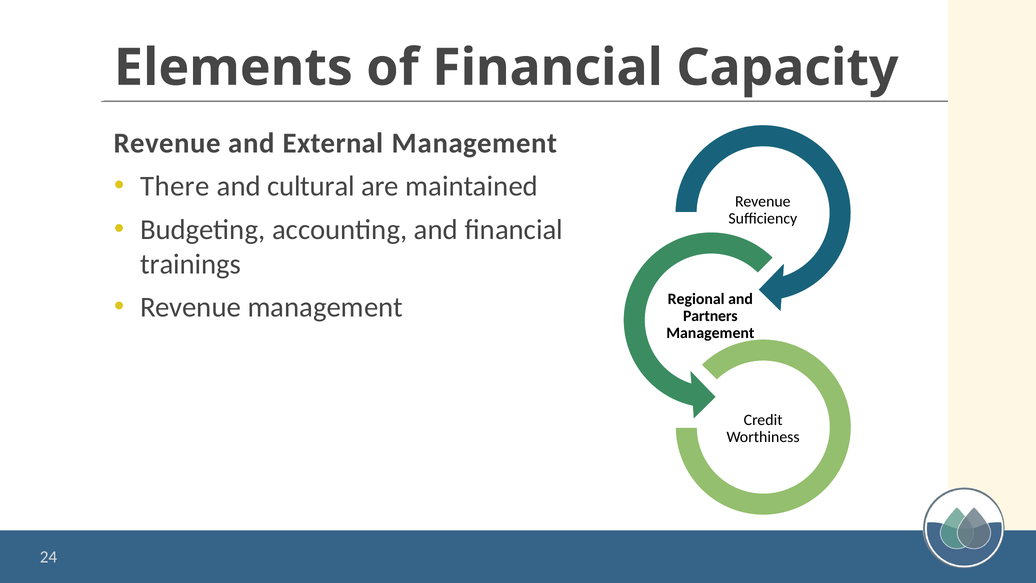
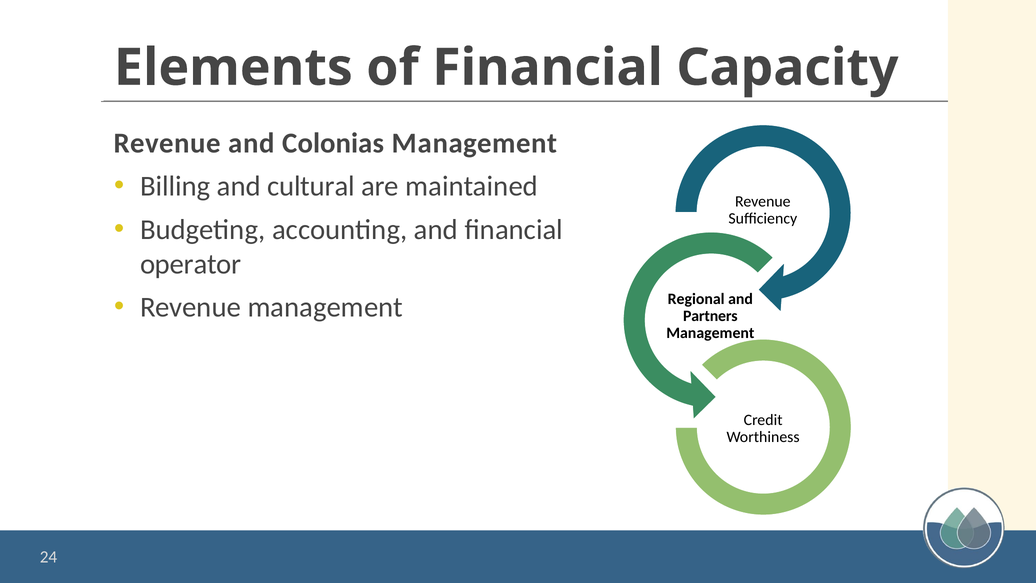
External: External -> Colonias (333, 143)
There: There -> Billing (175, 186)
trainings: trainings -> operator (191, 264)
